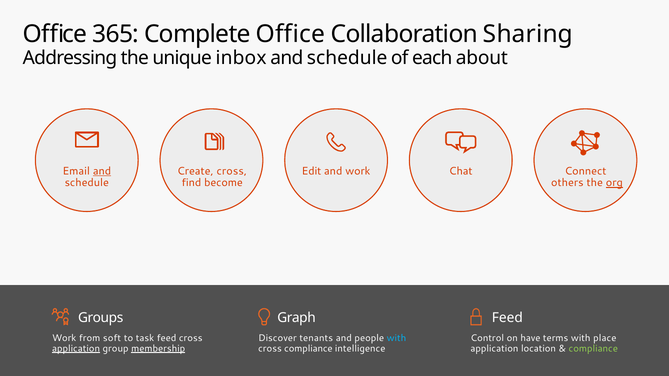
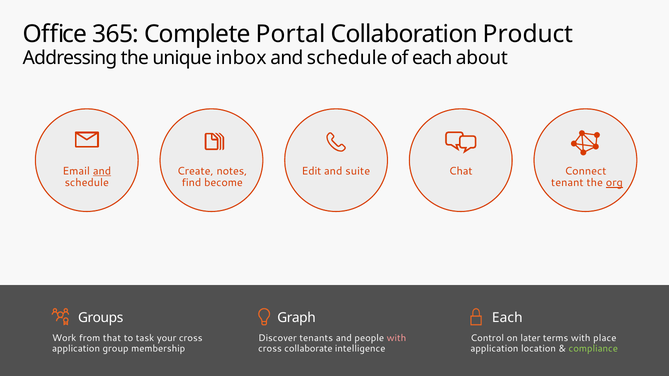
Complete Office: Office -> Portal (291, 34)
Sharing: Sharing -> Product (528, 34)
Create cross: cross -> notes (232, 171)
and work: work -> suite (358, 171)
others: others -> tenant (567, 183)
Feed: Feed -> Each (507, 318)
soft: soft -> that (112, 338)
task feed: feed -> your (167, 338)
with colour: light blue -> pink (396, 338)
have: have -> later (530, 338)
application underline: present -> none (76, 349)
membership underline: present -> none (158, 349)
cross compliance: compliance -> collaborate (308, 349)
